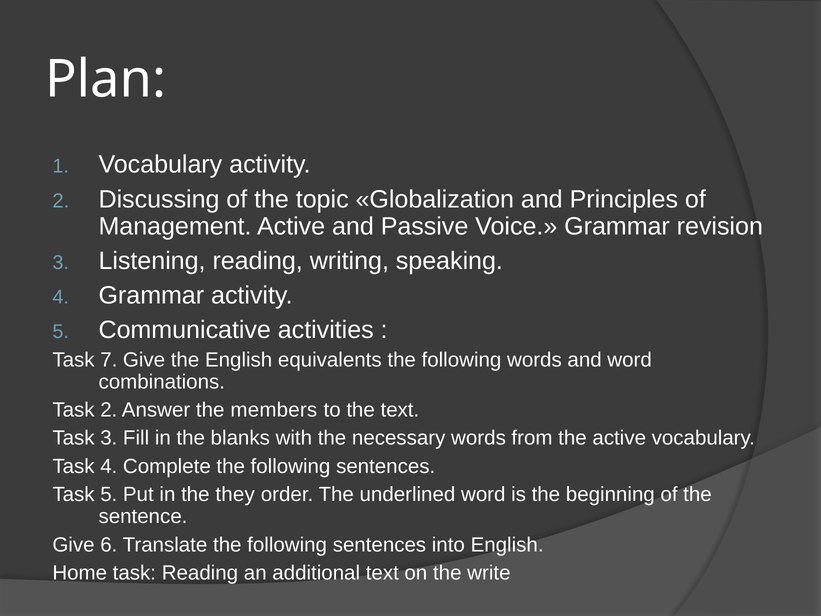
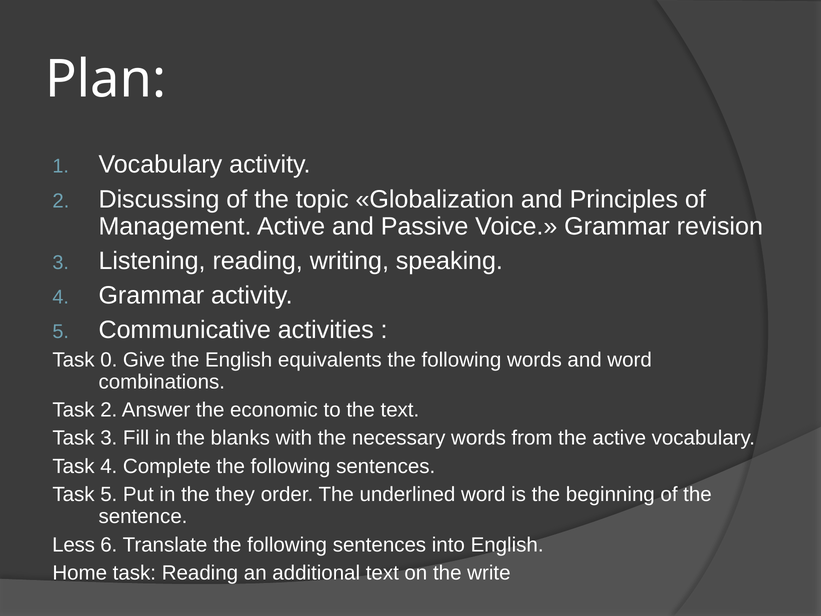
7: 7 -> 0 (109, 360)
members: members -> economic (274, 410)
Give: Give -> Less (74, 545)
